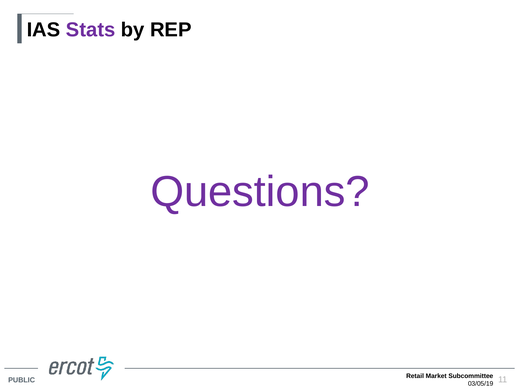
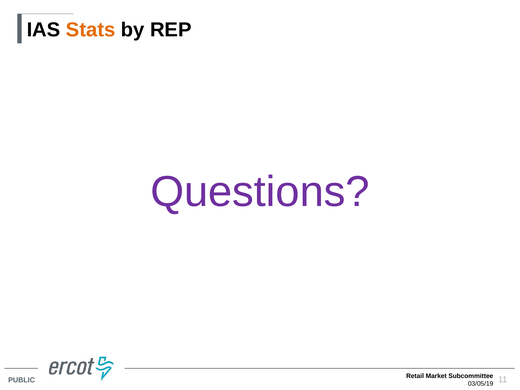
Stats colour: purple -> orange (91, 30)
